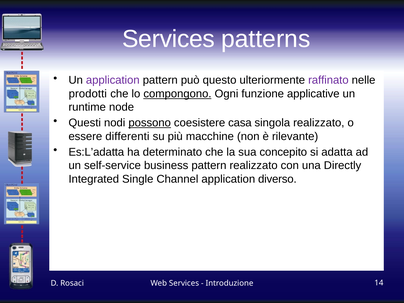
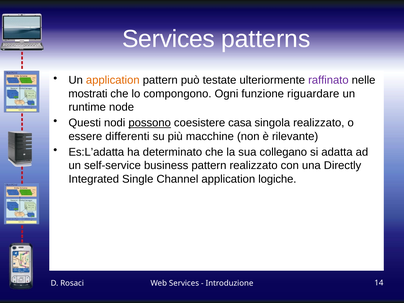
application colour: purple -> orange (113, 80)
questo: questo -> testate (220, 80)
prodotti: prodotti -> mostrati (88, 94)
compongono underline: present -> none (177, 94)
applicative: applicative -> riguardare (313, 94)
concepito: concepito -> collegano (283, 152)
diverso: diverso -> logiche (277, 179)
